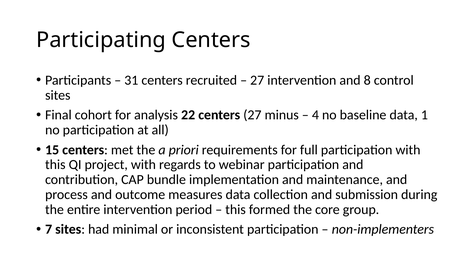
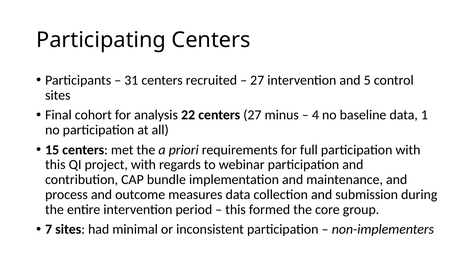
8: 8 -> 5 (367, 80)
